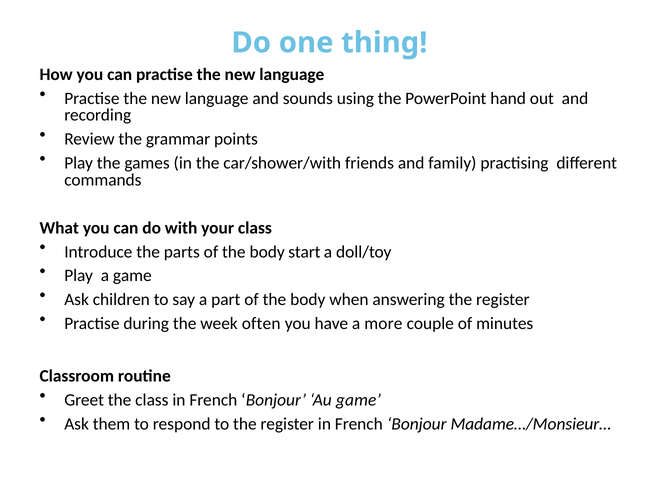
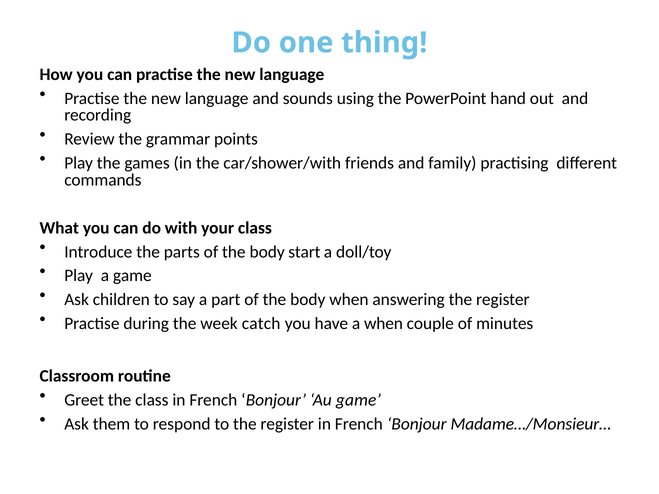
often: often -> catch (261, 324)
a more: more -> when (384, 324)
